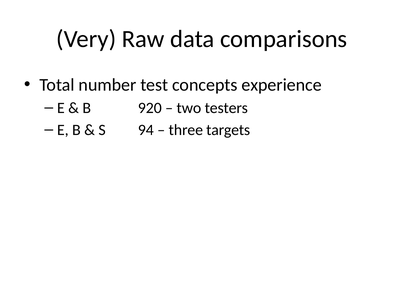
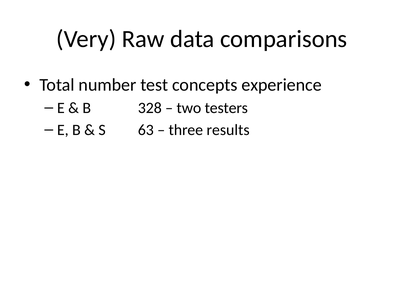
920: 920 -> 328 (150, 108)
94: 94 -> 63 (146, 130)
targets: targets -> results (228, 130)
